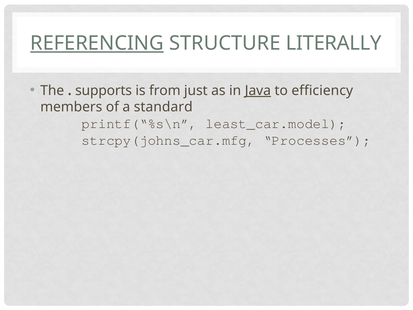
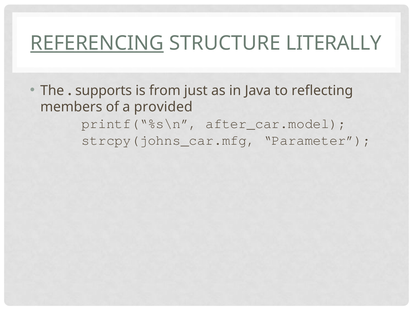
Java underline: present -> none (258, 90)
efficiency: efficiency -> reflecting (322, 90)
standard: standard -> provided (163, 107)
least_car.model: least_car.model -> after_car.model (276, 123)
Processes: Processes -> Parameter (317, 140)
